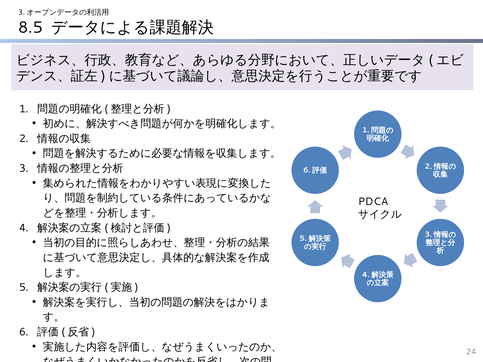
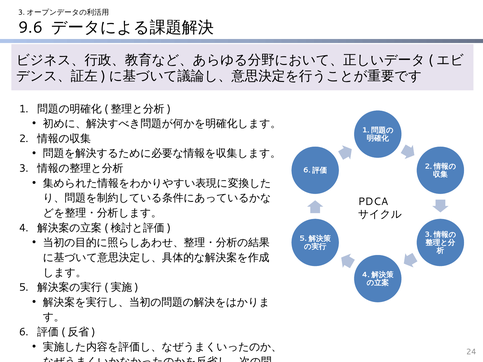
8.5: 8.5 -> 9.6 (31, 28)
